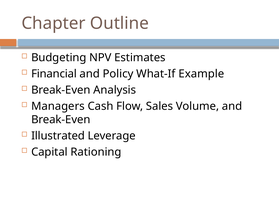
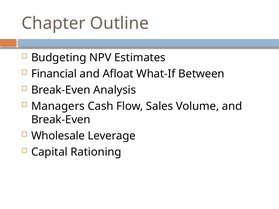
Policy: Policy -> Afloat (118, 74)
Example: Example -> Between (201, 74)
Illustrated: Illustrated -> Wholesale (58, 136)
